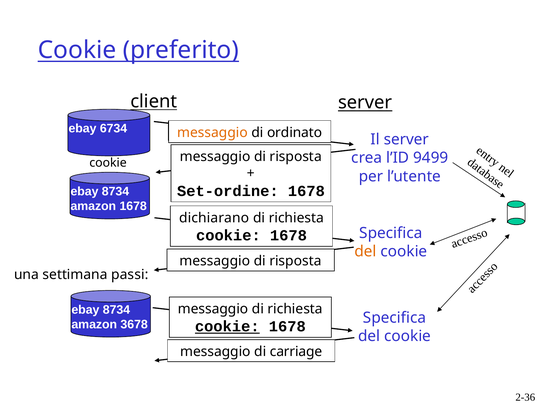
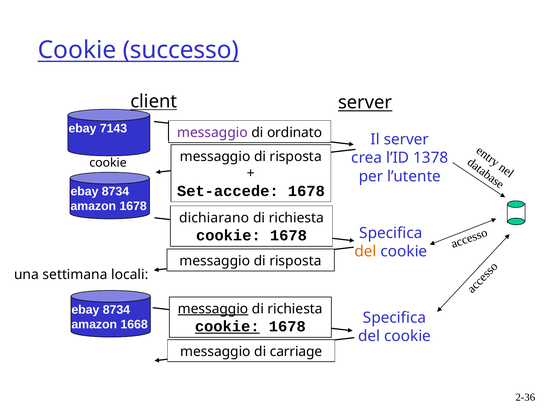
preferito: preferito -> successo (181, 50)
6734: 6734 -> 7143 (113, 128)
messaggio colour: orange -> purple (212, 132)
9499: 9499 -> 1378 (431, 158)
Set-ordine: Set-ordine -> Set-accede (228, 191)
passi: passi -> locali (130, 275)
messaggio underline: none -> present (213, 309)
3678: 3678 -> 1668 (134, 324)
